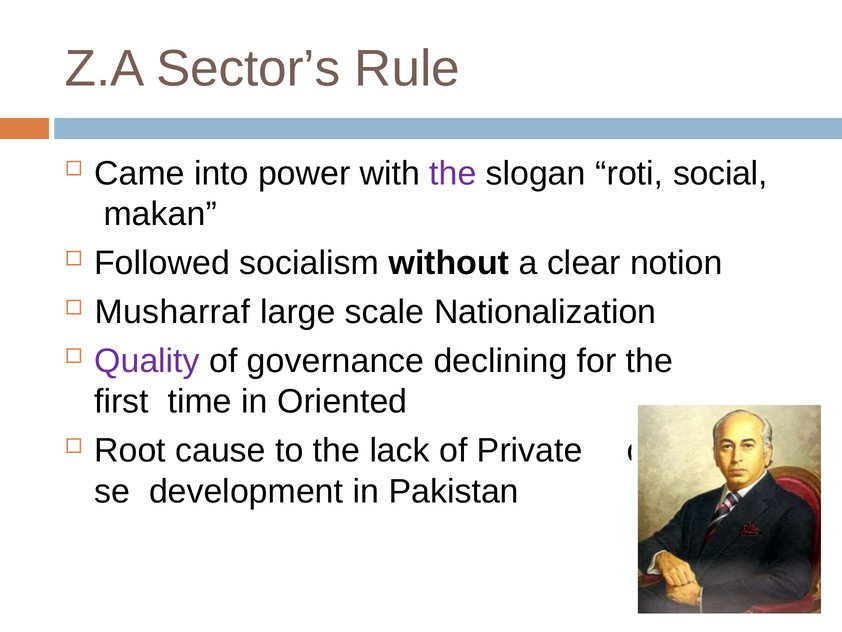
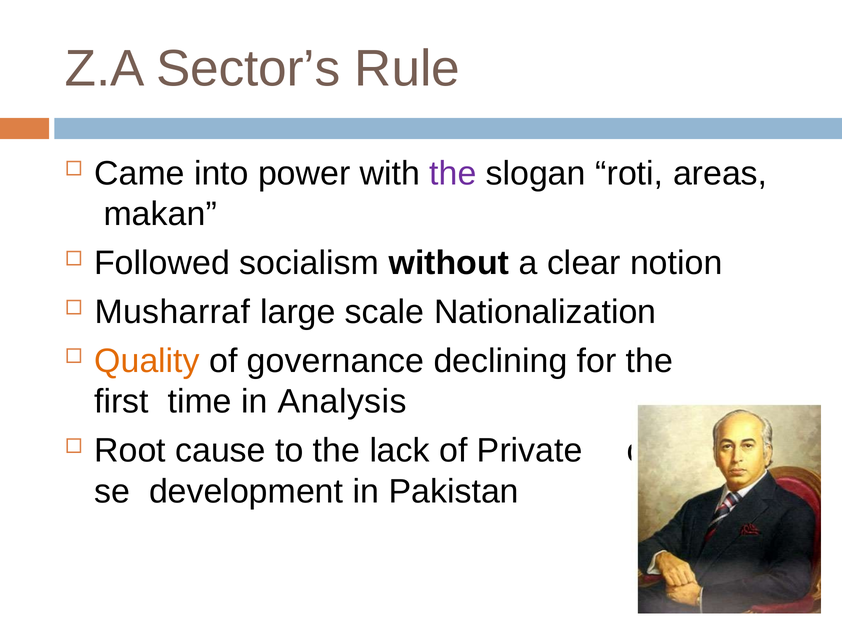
social: social -> areas (720, 173)
Quality colour: purple -> orange (147, 361)
Oriented: Oriented -> Analysis (342, 401)
